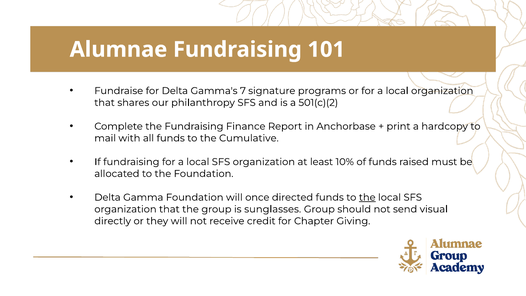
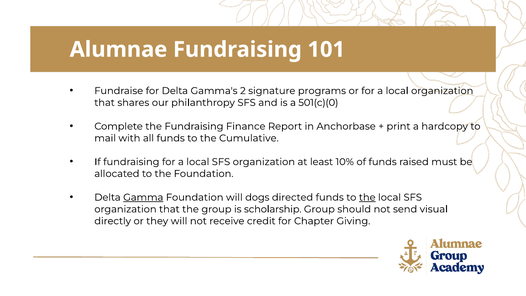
7: 7 -> 2 (243, 91)
501(c)(2: 501(c)(2 -> 501(c)(0 (318, 103)
Gamma underline: none -> present (143, 197)
once: once -> dogs (257, 197)
sunglasses: sunglasses -> scholarship (273, 209)
